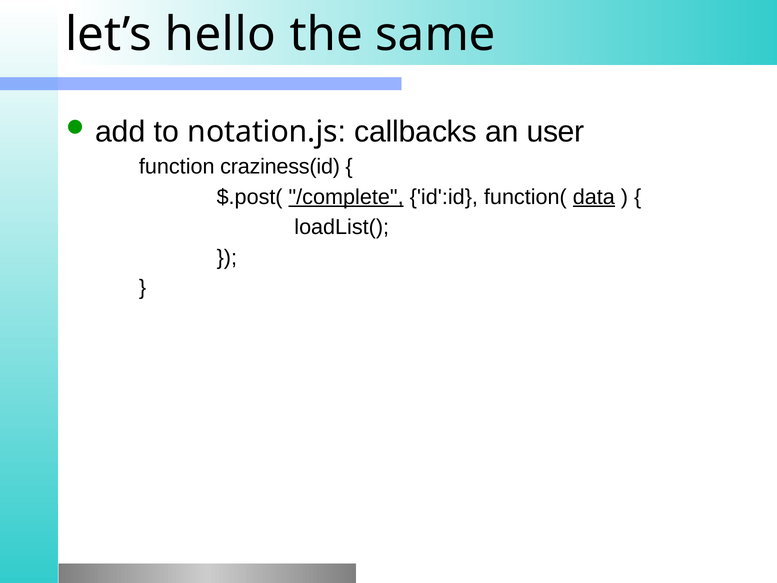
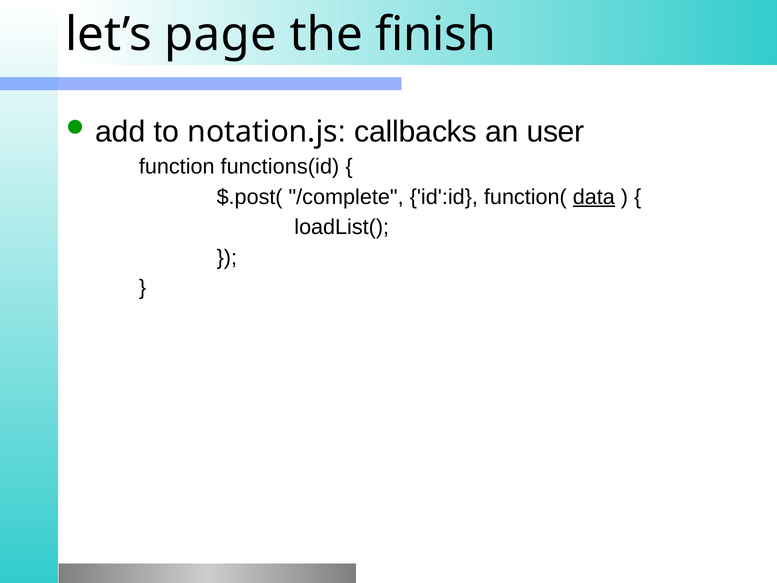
hello: hello -> page (221, 35)
same: same -> finish (436, 35)
craziness(id: craziness(id -> functions(id (280, 167)
/complete underline: present -> none (346, 197)
